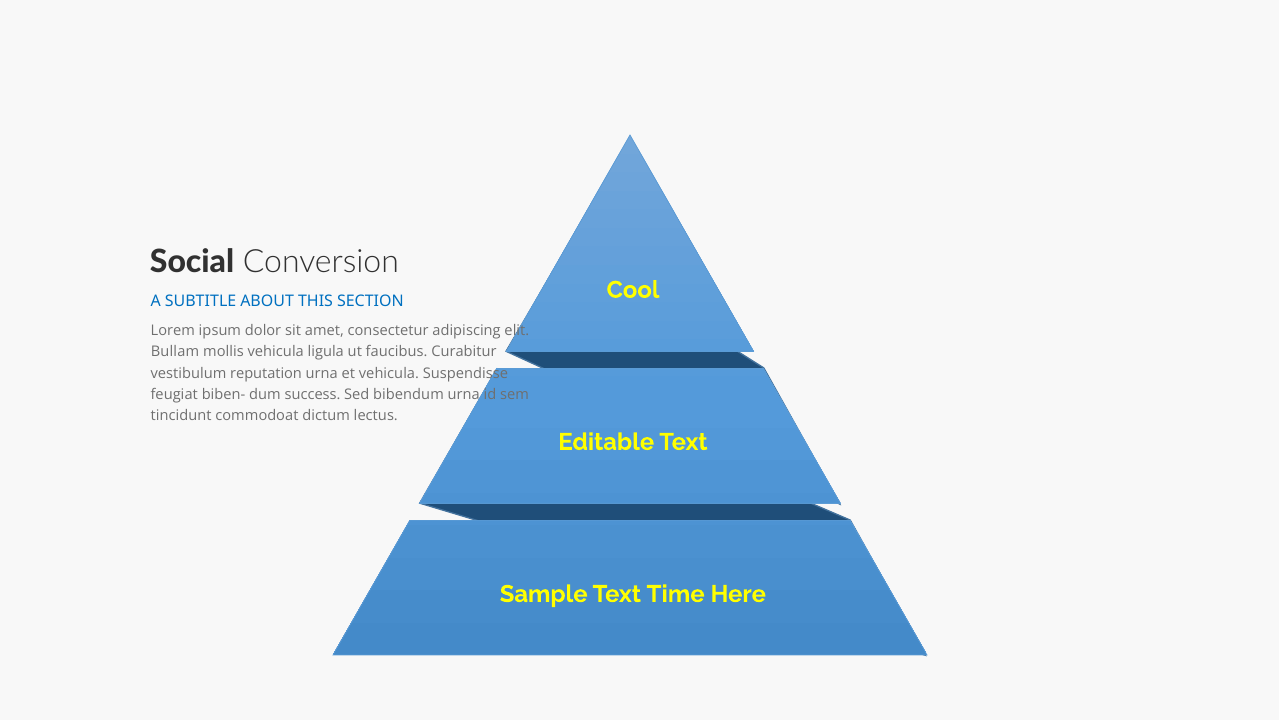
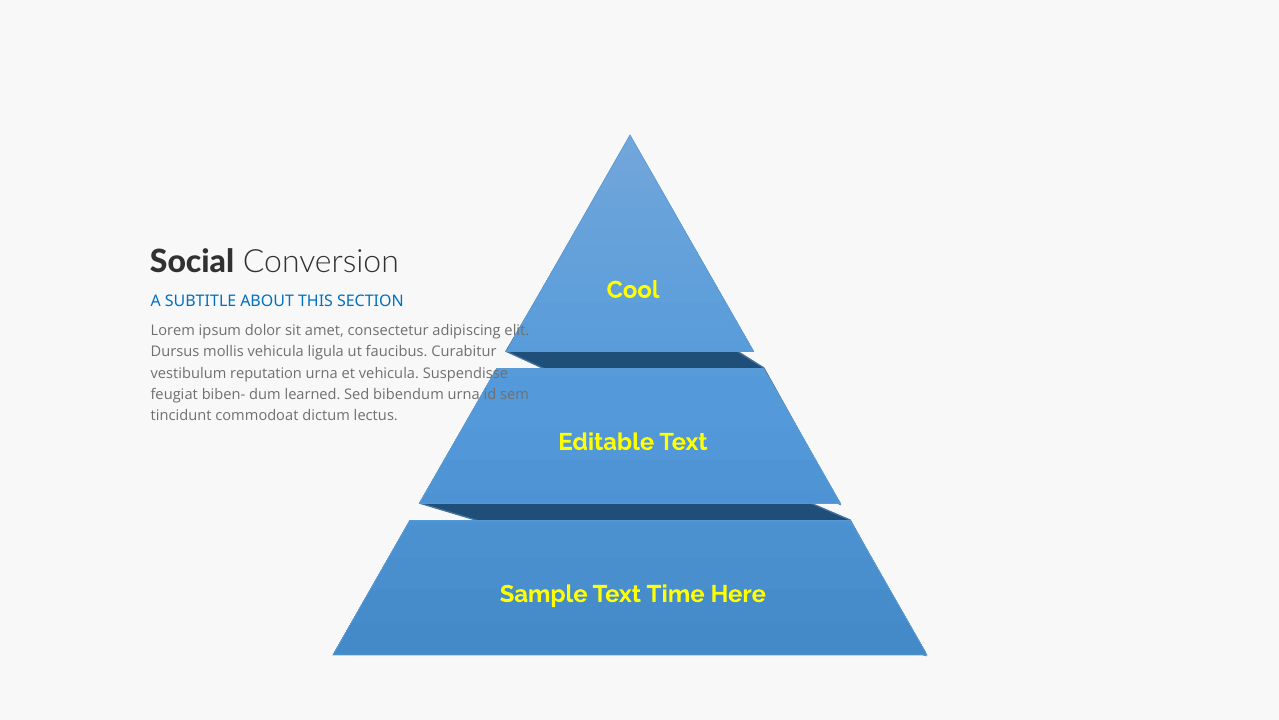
Bullam: Bullam -> Dursus (175, 352)
success: success -> learned (313, 394)
